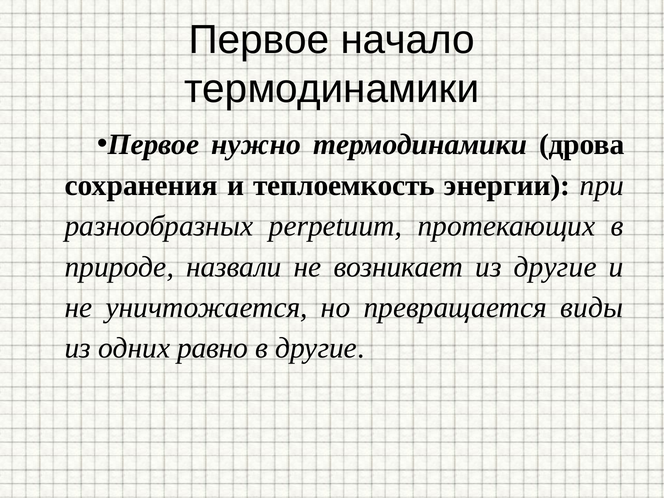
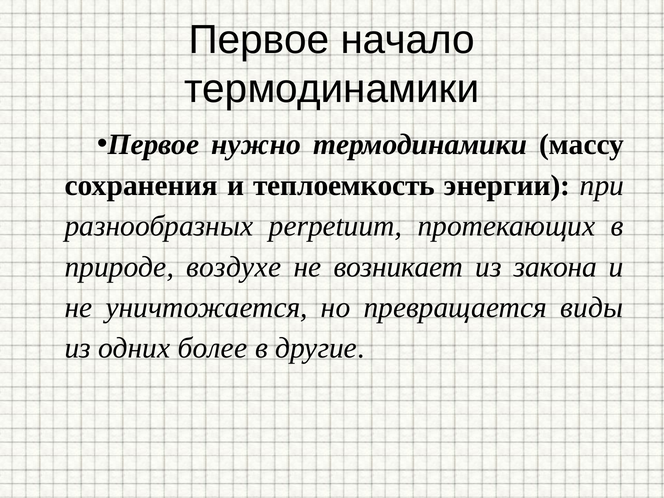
дрова: дрова -> массу (582, 145)
назвали: назвали -> воздухе (234, 267)
из другие: другие -> закона (555, 267)
равно: равно -> более (212, 348)
